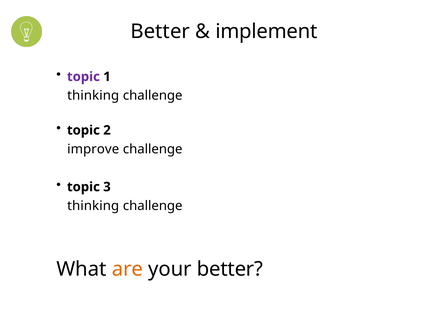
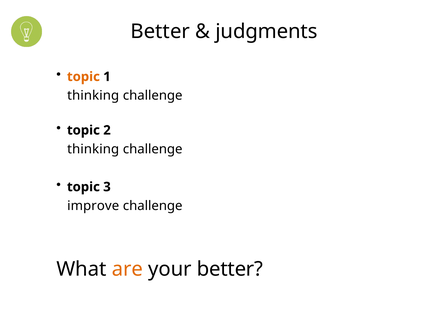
implement: implement -> judgments (266, 31)
topic colour: purple -> orange (83, 77)
improve: improve -> thinking (93, 149)
thinking: thinking -> improve (93, 206)
